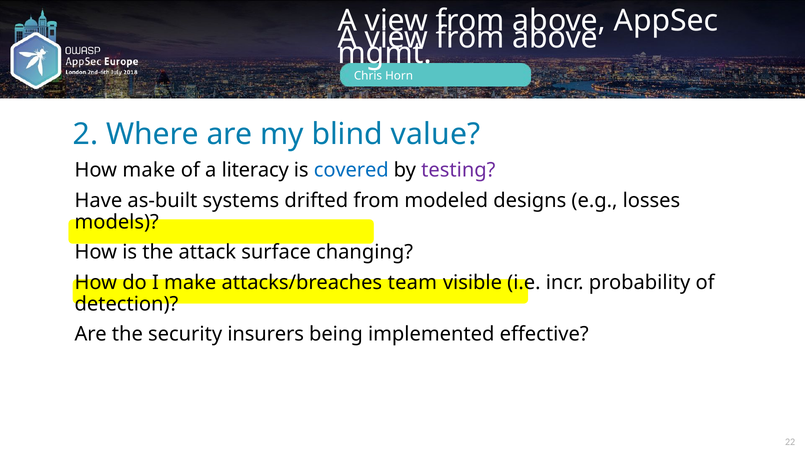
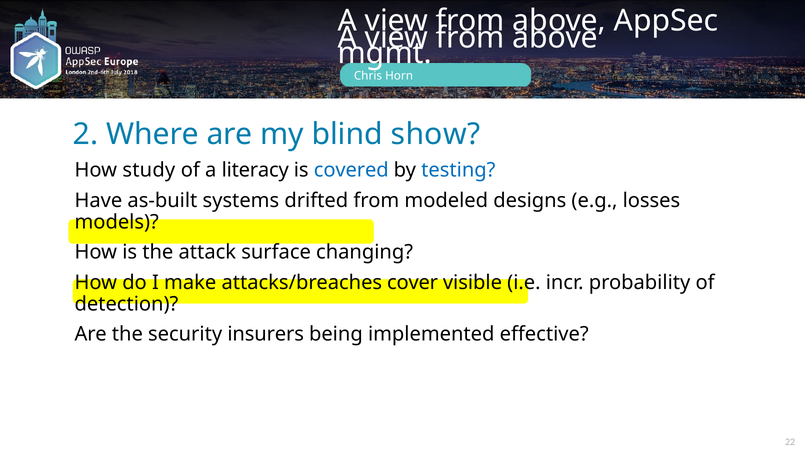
value: value -> show (435, 134)
How make: make -> study (149, 170)
testing colour: purple -> blue (458, 170)
team: team -> cover (413, 282)
